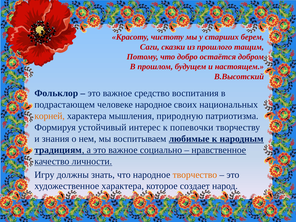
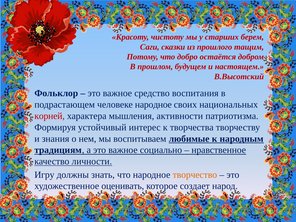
корней colour: orange -> red (50, 116)
природную: природную -> активности (180, 116)
попевочки: попевочки -> творчества (192, 127)
художественное характера: характера -> оценивать (123, 186)
